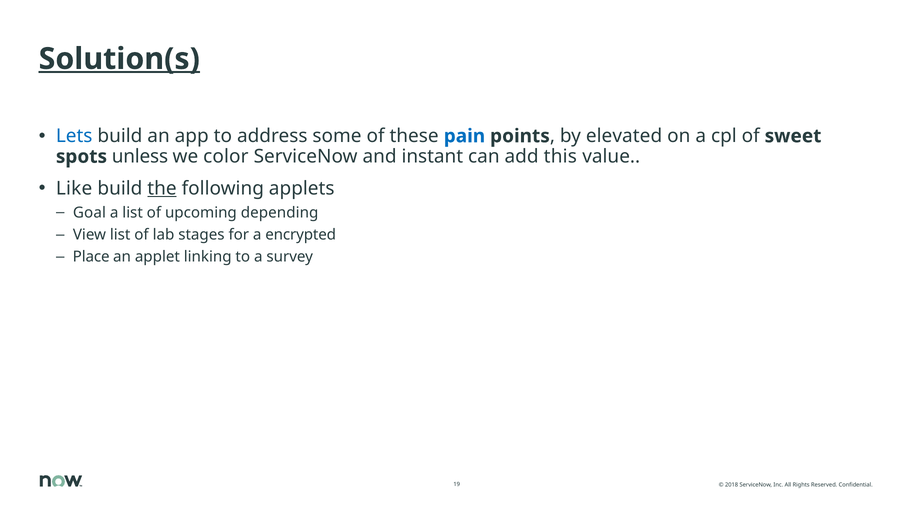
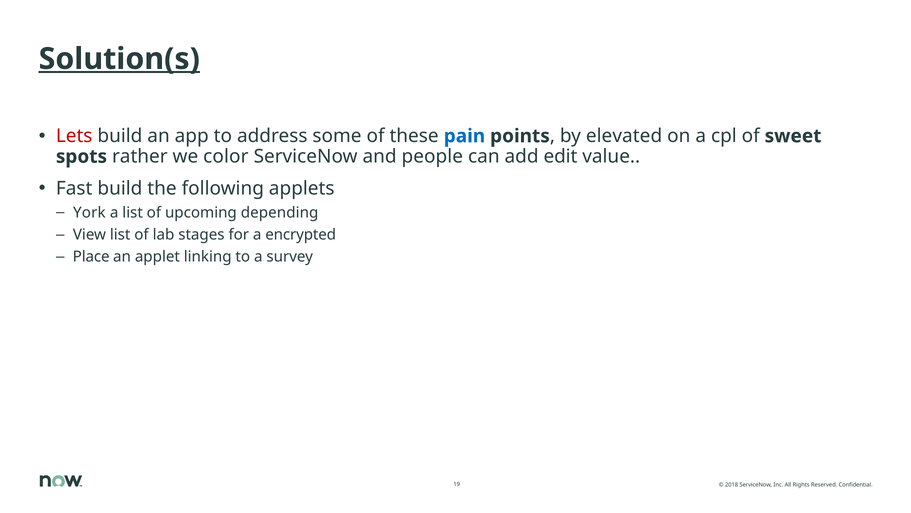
Lets colour: blue -> red (74, 136)
unless: unless -> rather (140, 156)
instant: instant -> people (432, 156)
this: this -> edit (560, 156)
Like: Like -> Fast (74, 188)
the underline: present -> none (162, 188)
Goal: Goal -> York (89, 212)
